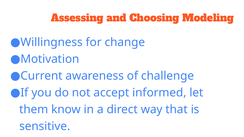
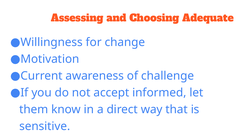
Modeling: Modeling -> Adequate (208, 18)
